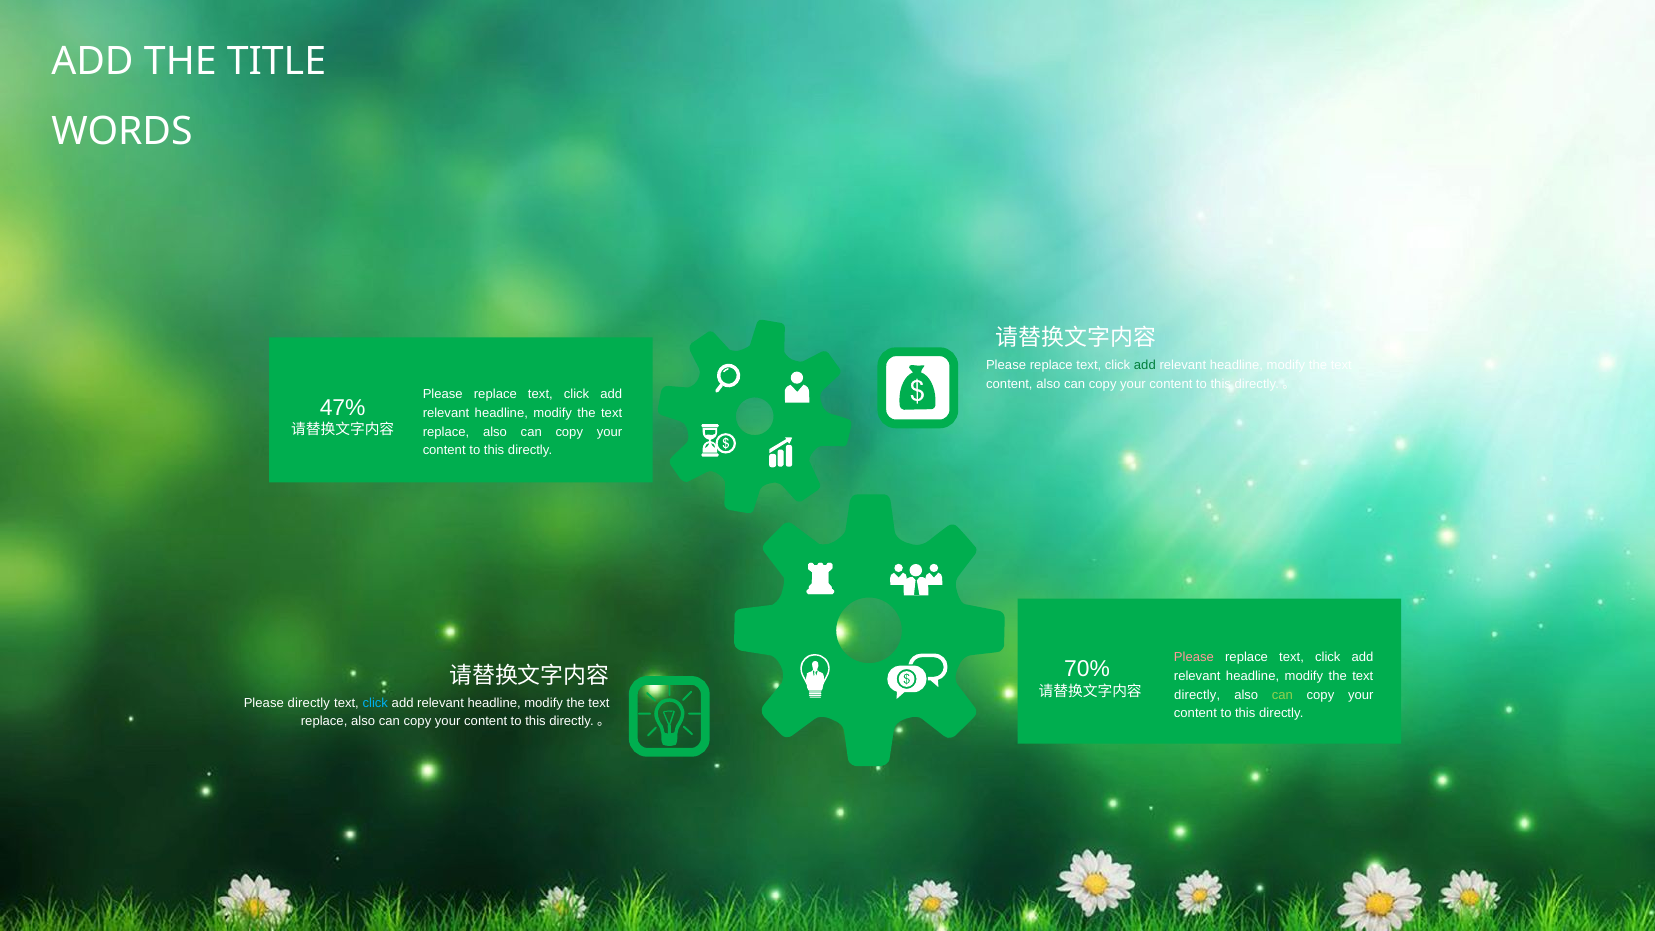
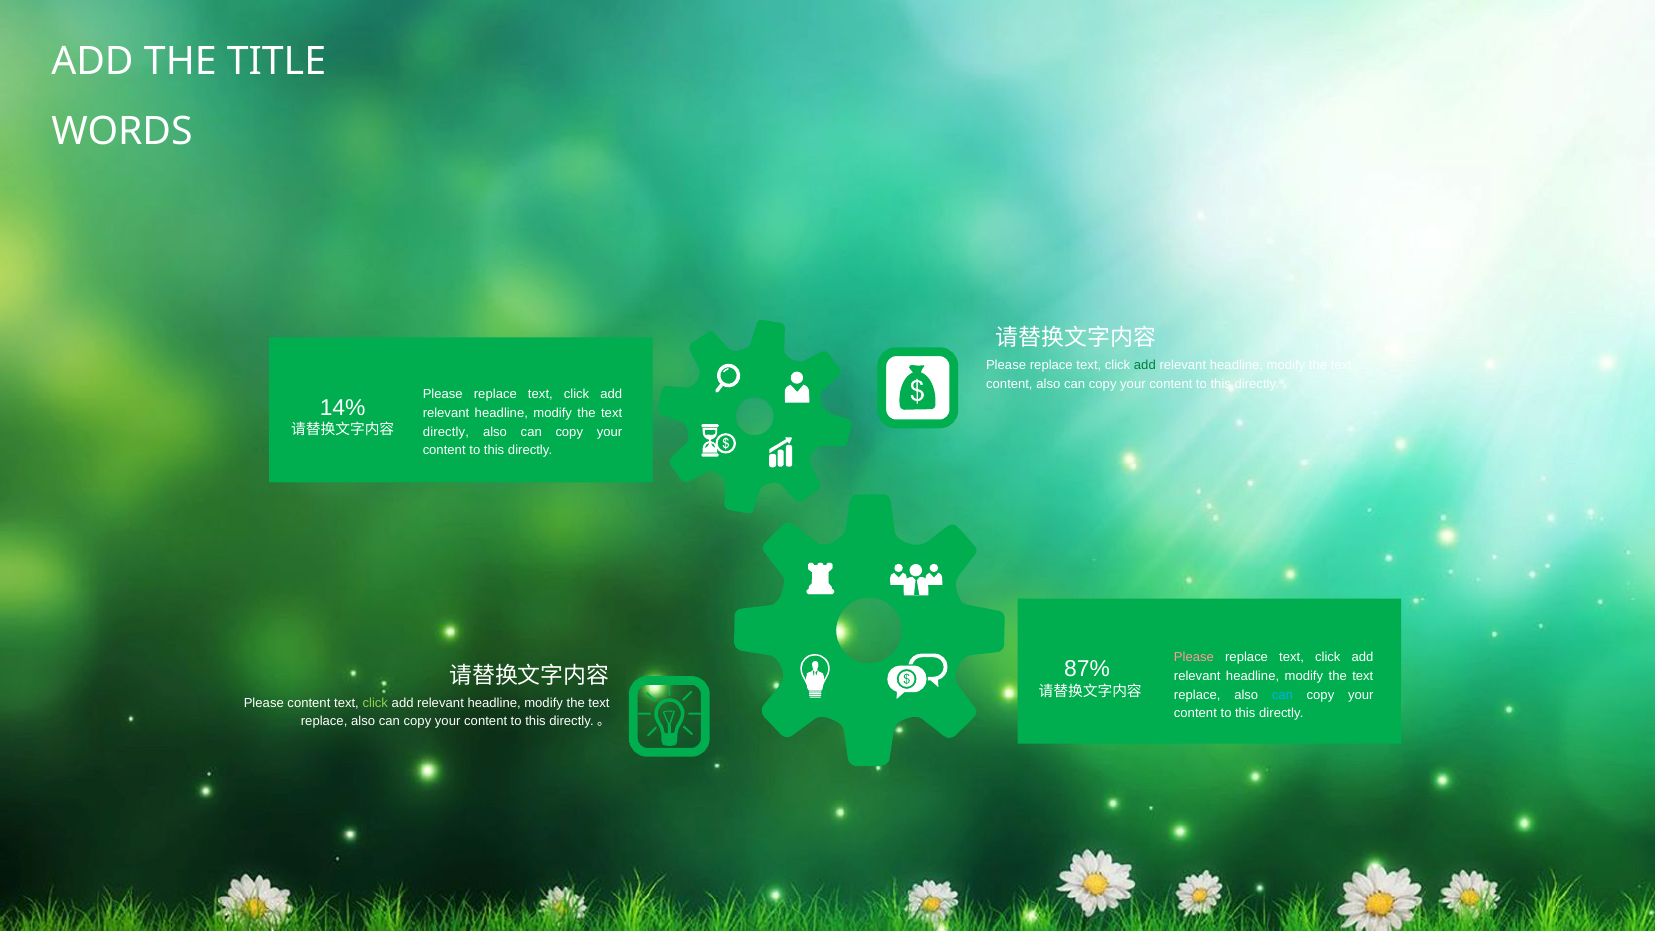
47%: 47% -> 14% (343, 408)
replace: replace -> directly (446, 432)
70%: 70% -> 87% (1087, 669)
directly: directly -> replace (1197, 695)
can colour: light green -> light blue (1282, 695)
Please directly: directly -> content (309, 703)
click colour: light blue -> light green (375, 703)
